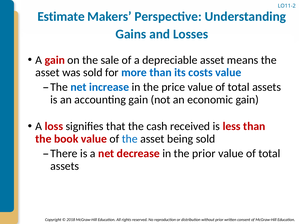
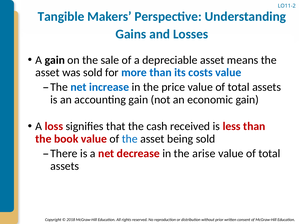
Estimate: Estimate -> Tangible (61, 17)
gain colour: red -> black (55, 60)
the prior: prior -> arise (204, 154)
